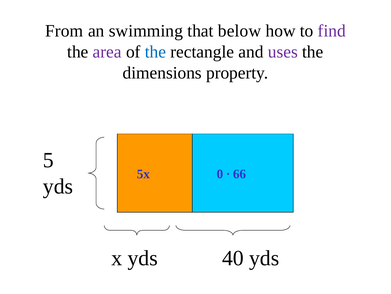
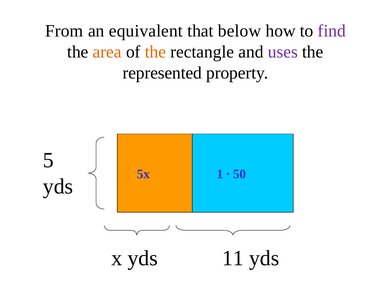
swimming: swimming -> equivalent (146, 31)
area colour: purple -> orange (107, 52)
the colour: blue -> orange (155, 52)
dimensions: dimensions -> represented (162, 73)
0: 0 -> 1 (220, 174)
66: 66 -> 50 (239, 174)
40: 40 -> 11 (233, 258)
